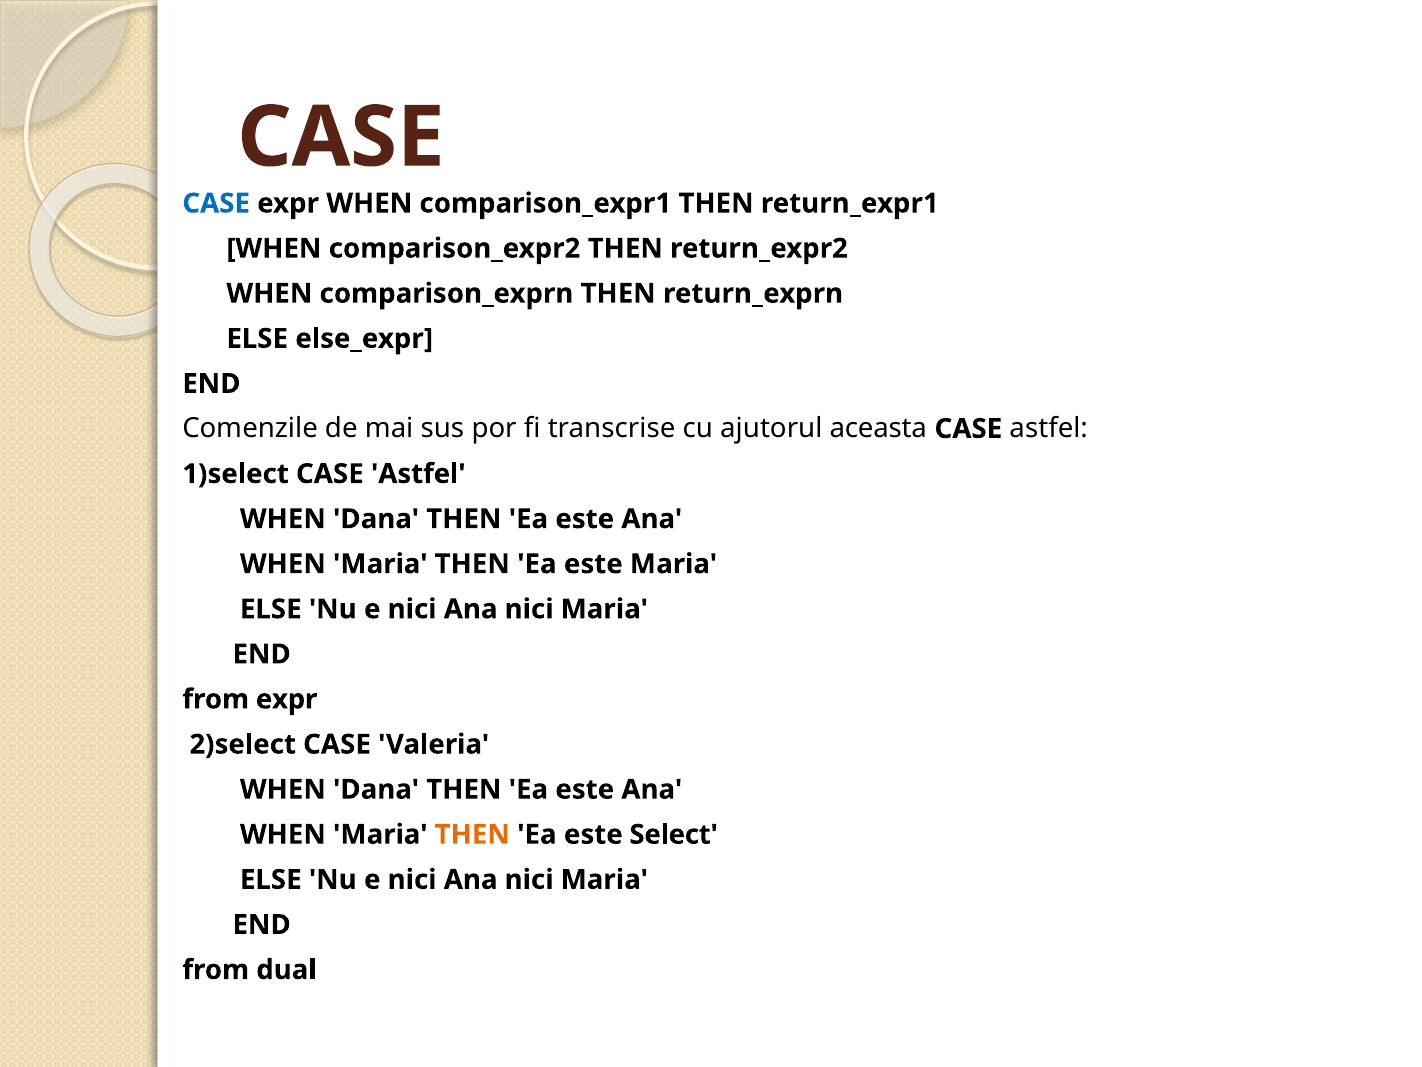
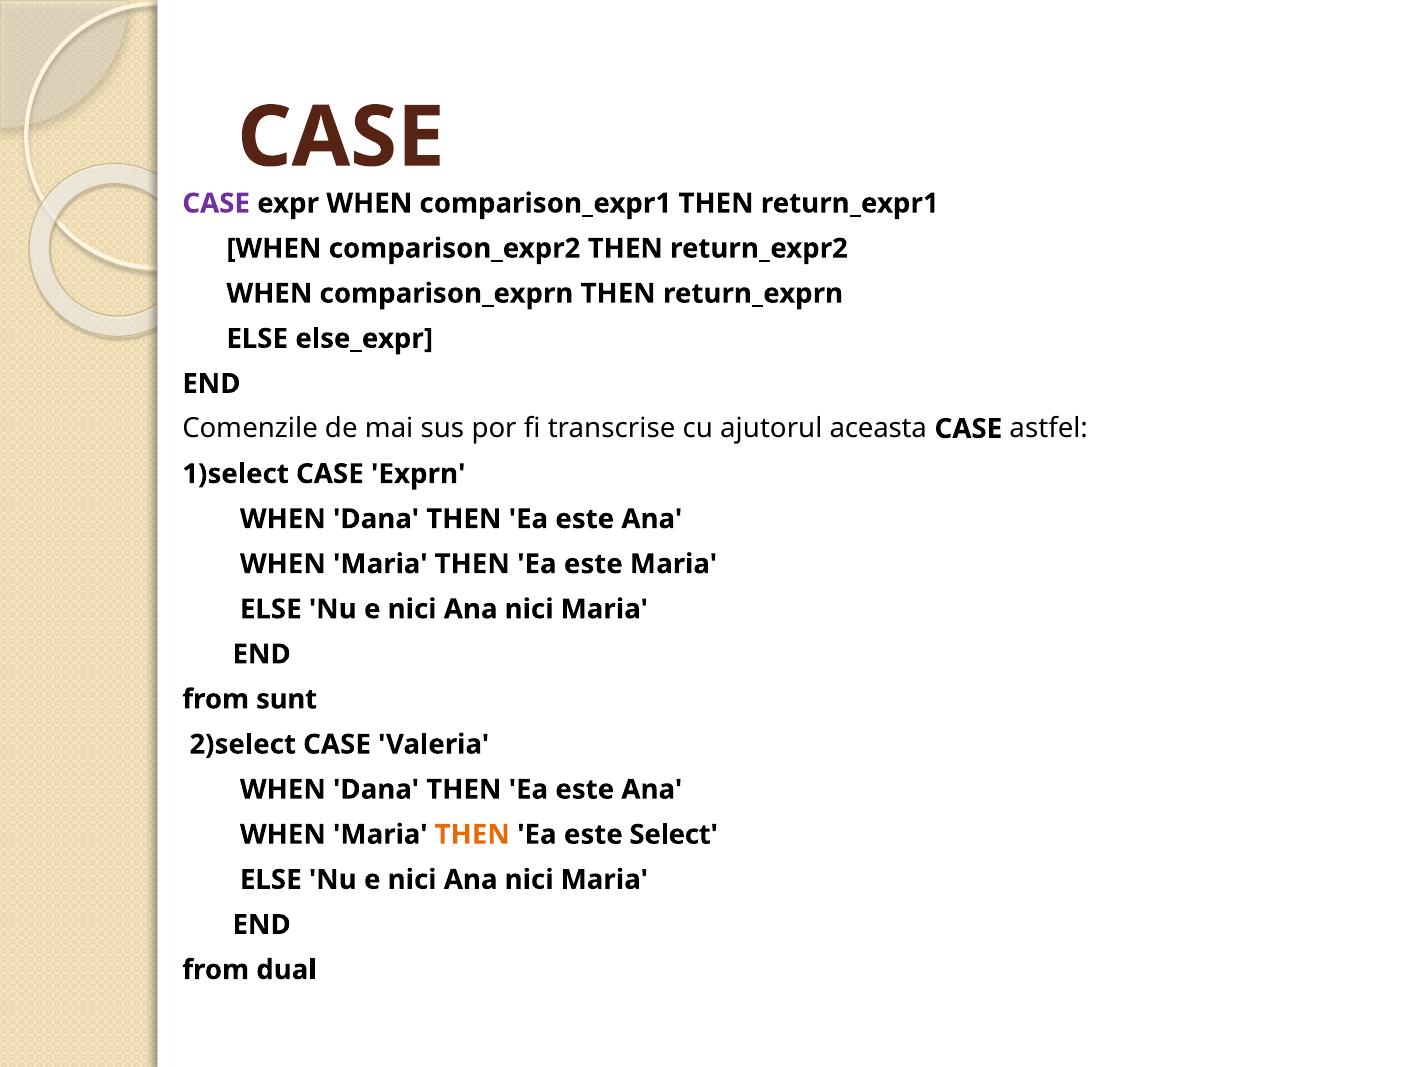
CASE colour: blue -> purple (216, 203)
1)select CASE Astfel: Astfel -> Exprn (418, 474)
from expr: expr -> sunt (287, 699)
